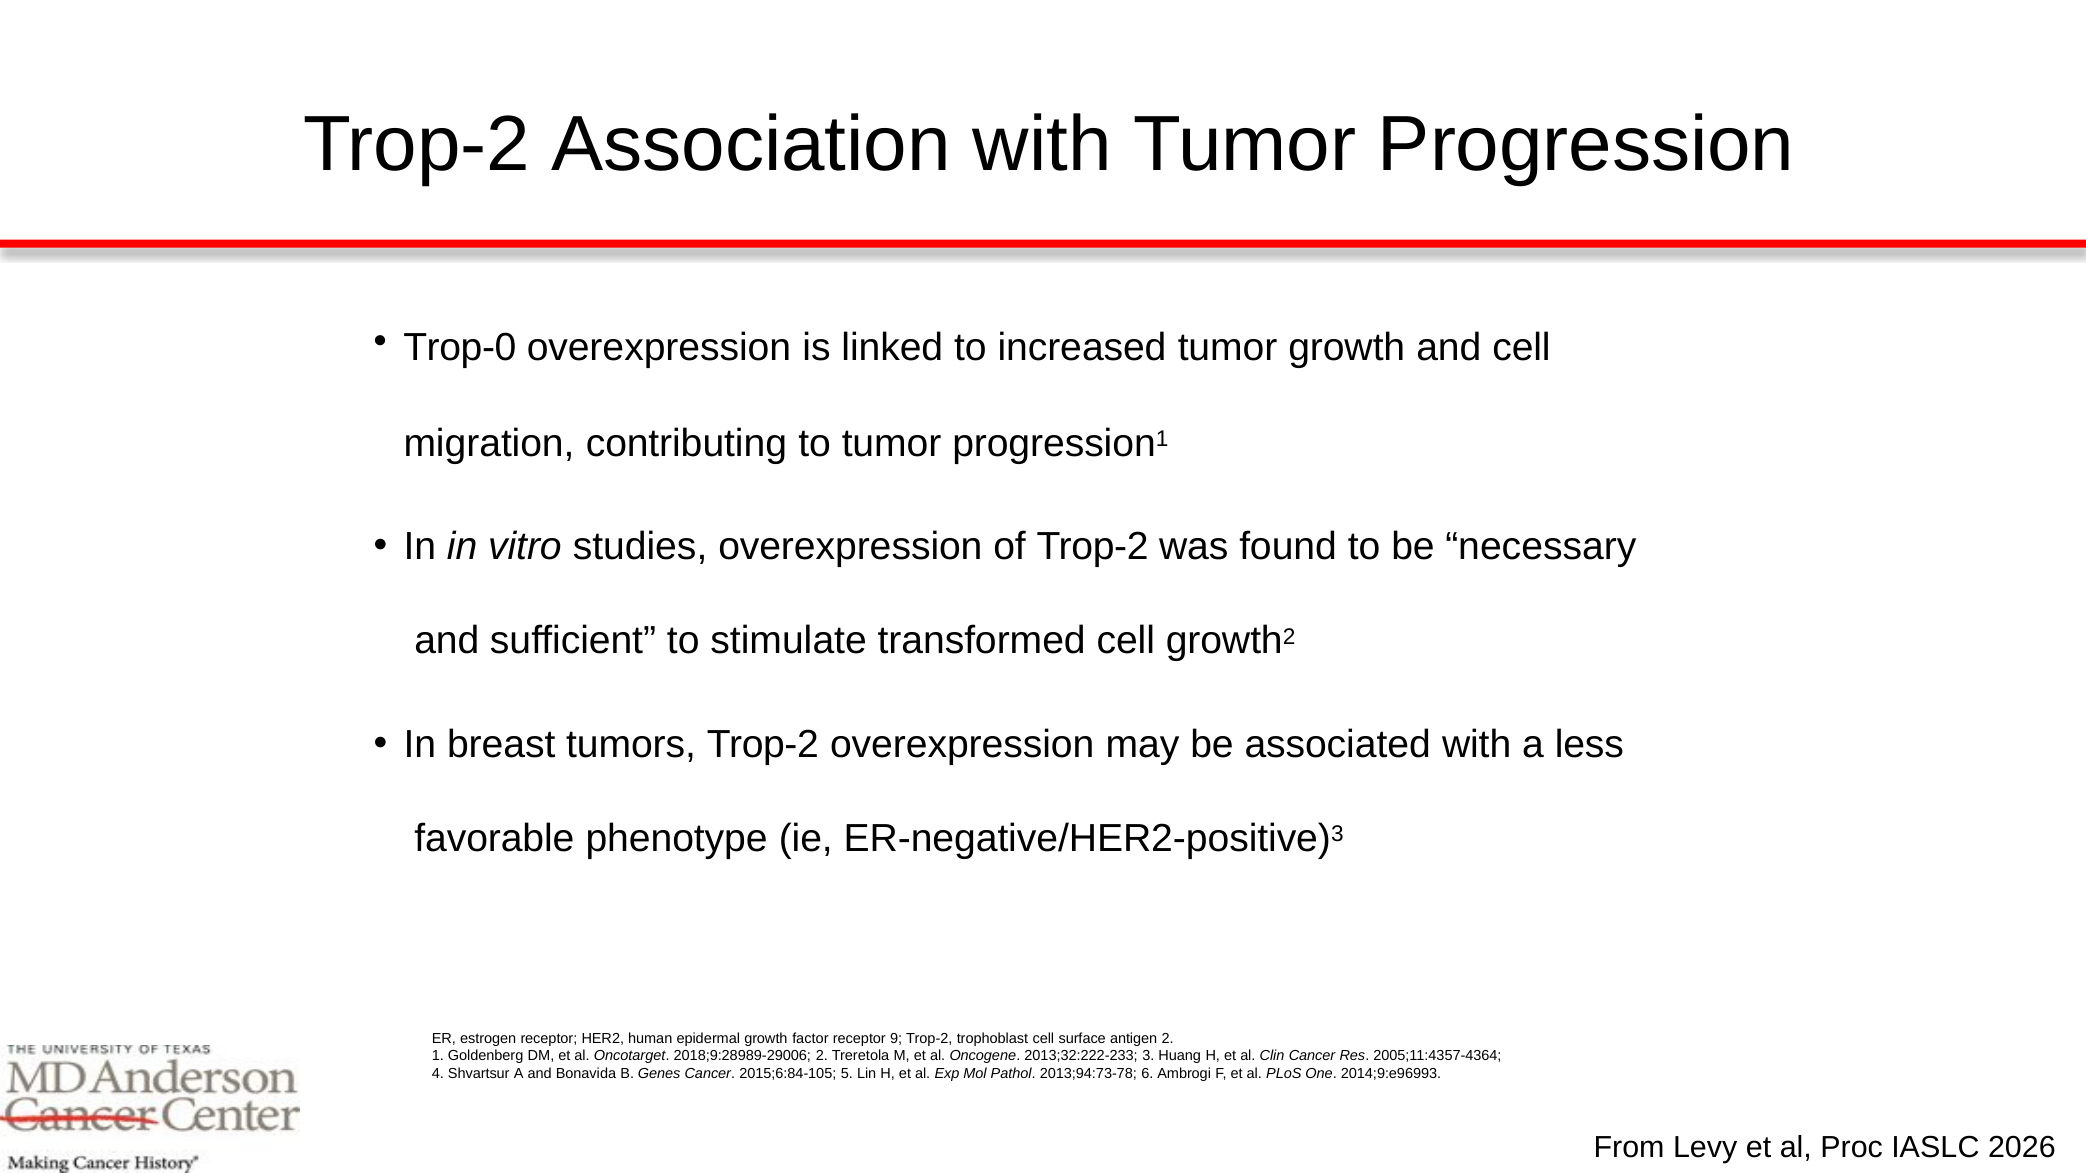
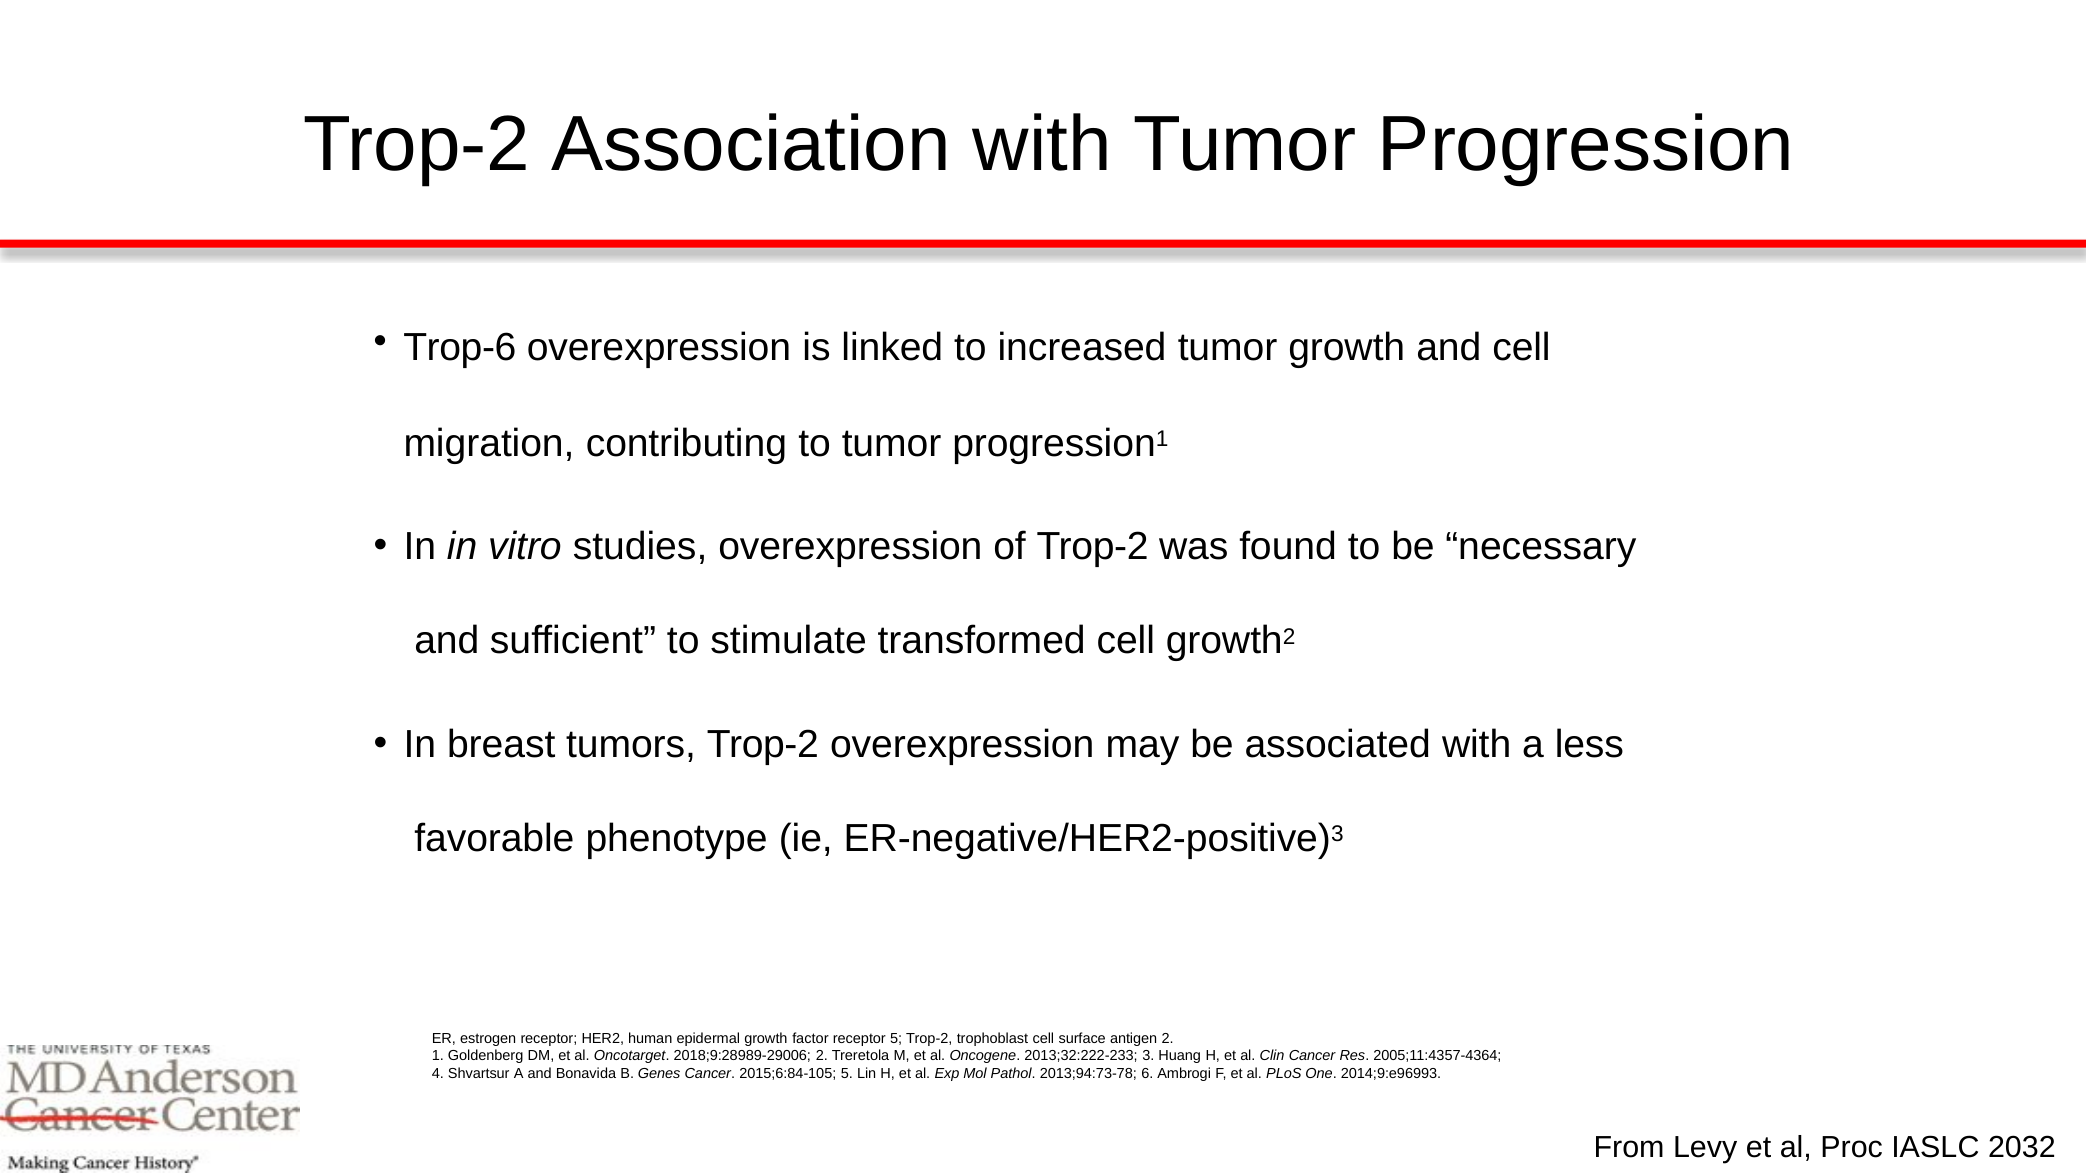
Trop-0: Trop-0 -> Trop-6 (460, 348)
receptor 9: 9 -> 5 (896, 1039)
2026: 2026 -> 2032 (2022, 1148)
